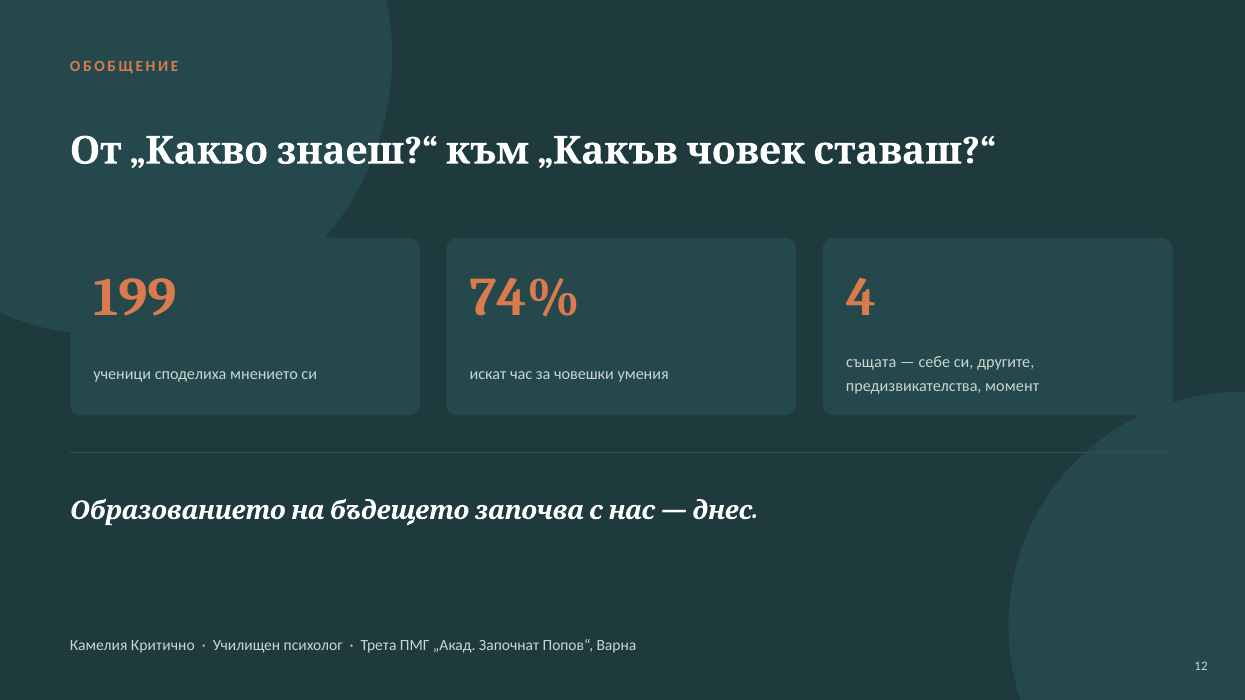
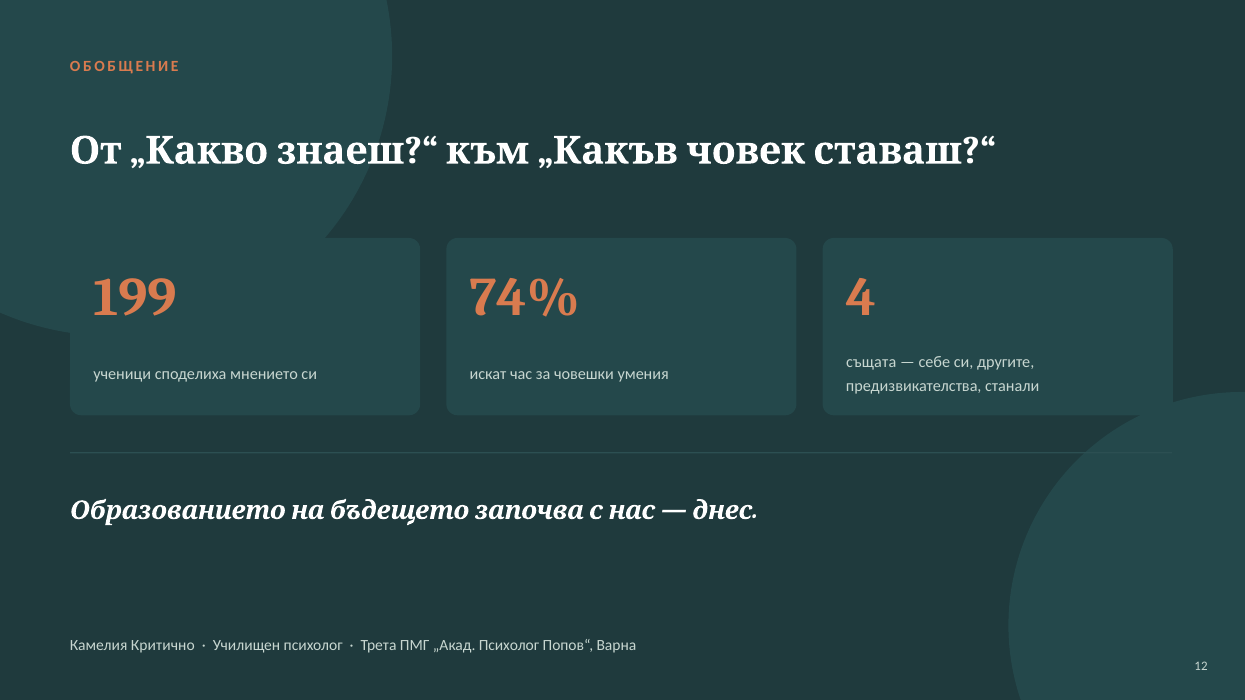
момент: момент -> станали (1012, 386)
„Акад Започнат: Започнат -> Психолог (509, 645)
